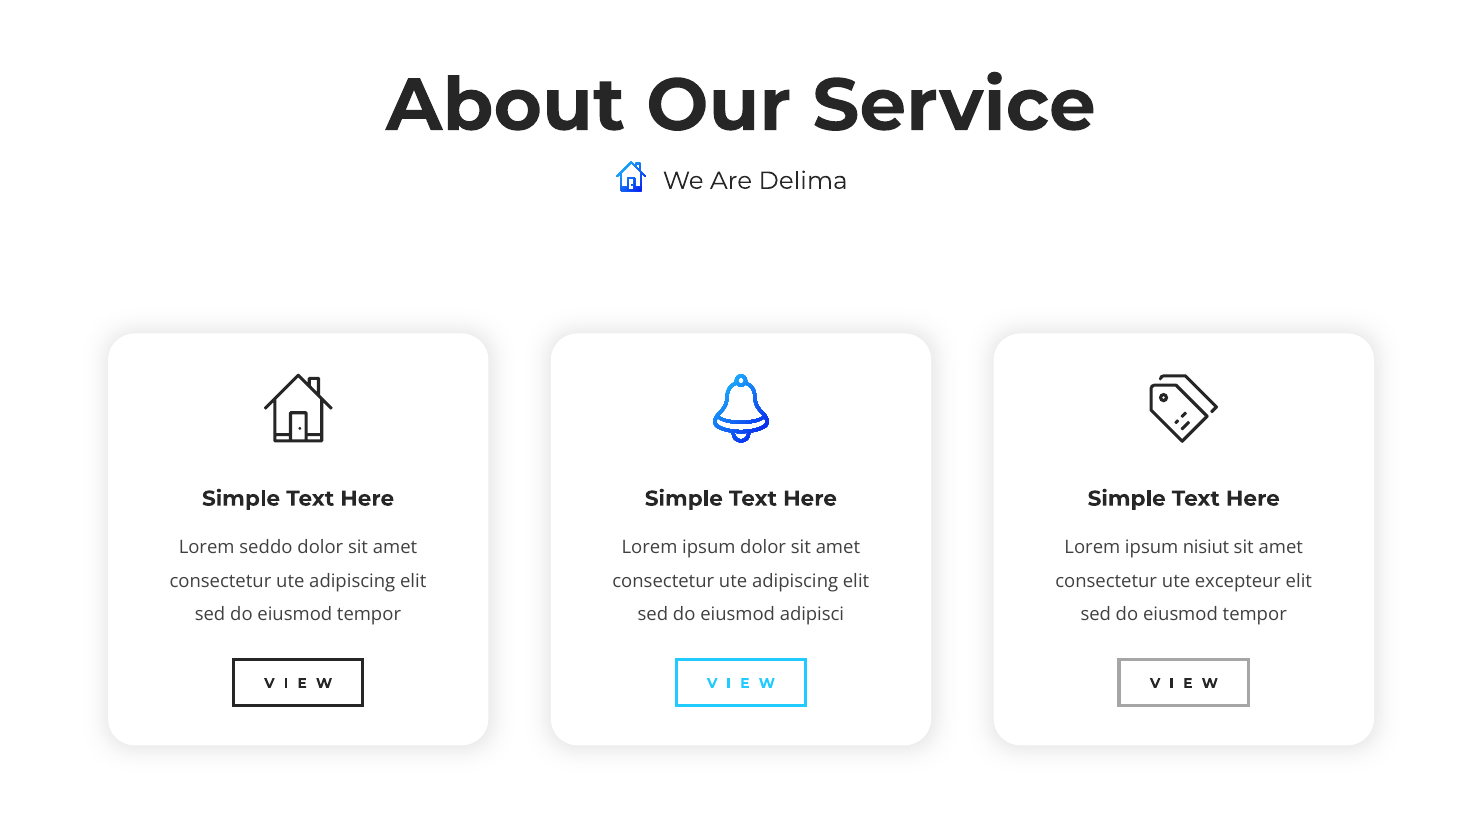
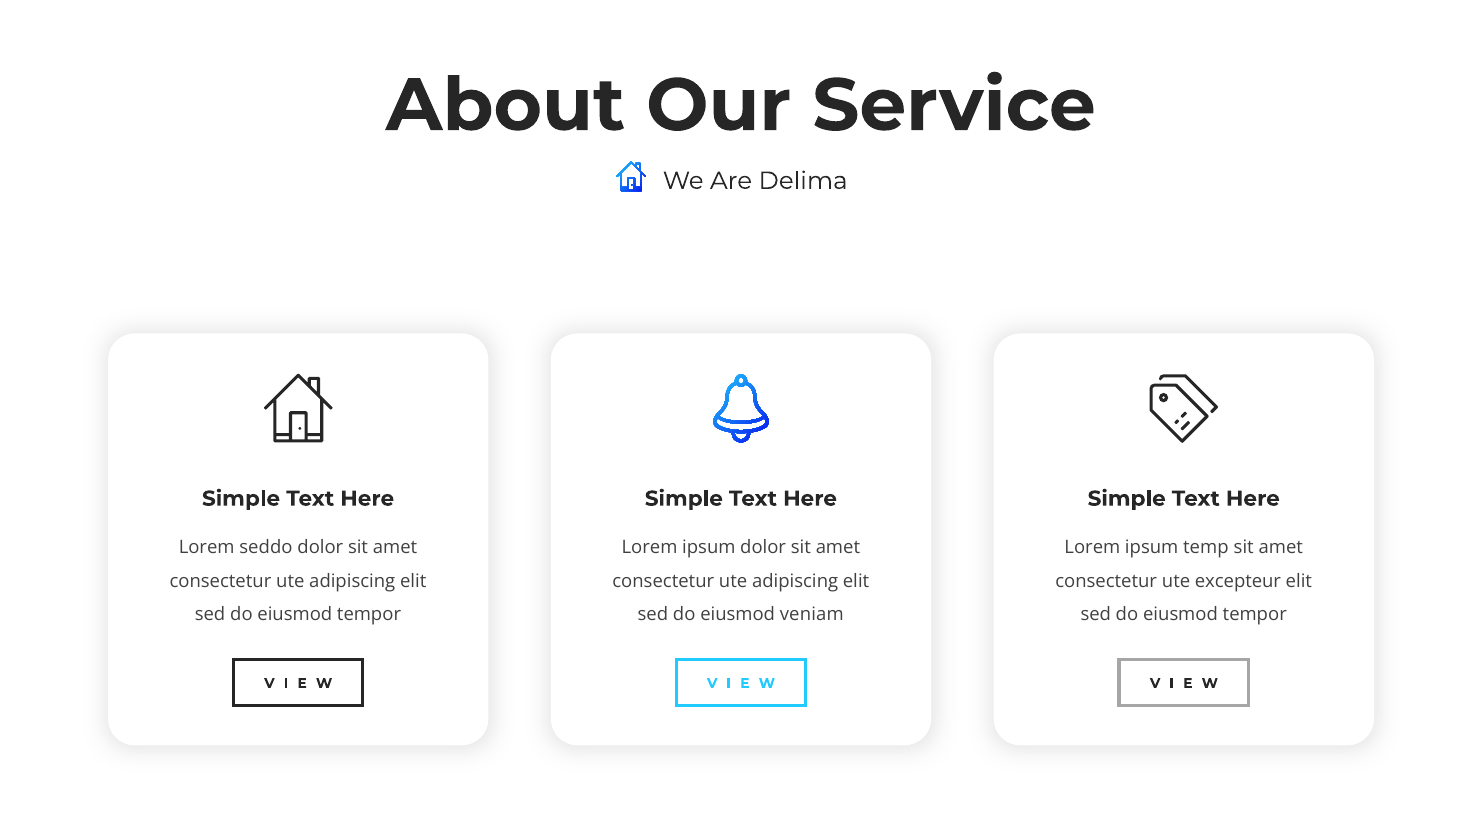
nisiut: nisiut -> temp (1206, 548)
adipisci: adipisci -> veniam (812, 614)
